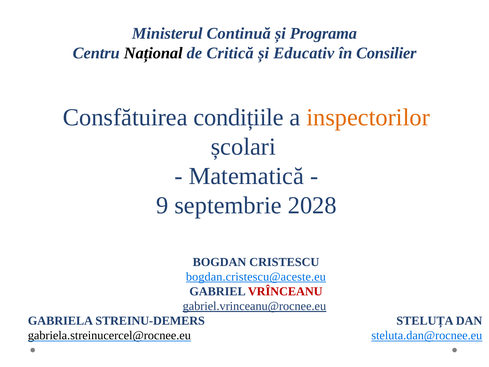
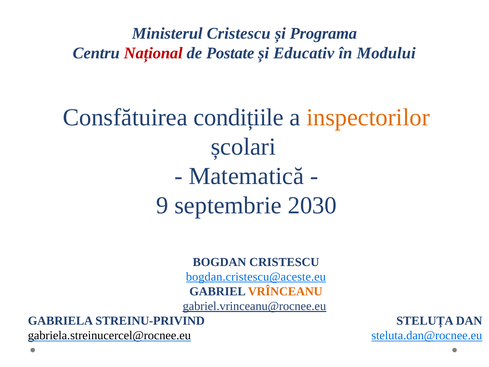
Ministerul Continuă: Continuă -> Cristescu (239, 33)
Național colour: black -> red (153, 53)
Critică: Critică -> Postate (230, 53)
Consilier: Consilier -> Modului (386, 53)
2028: 2028 -> 2030 (312, 205)
VRÎNCEANU colour: red -> orange (285, 291)
STREINU-DEMERS: STREINU-DEMERS -> STREINU-PRIVIND (150, 321)
